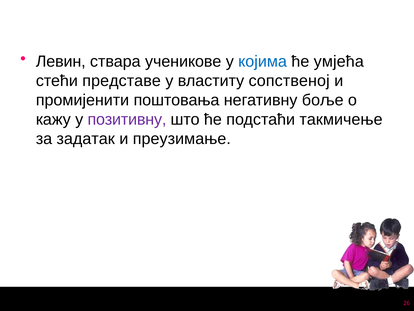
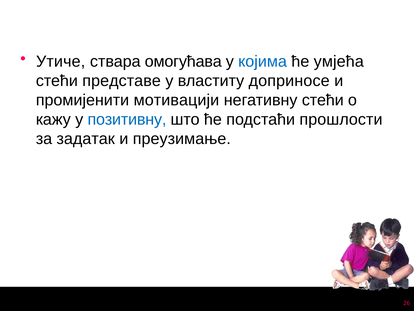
Левин: Левин -> Утиче (61, 61)
ученикове: ученикове -> омогућава (183, 61)
сопственој: сопственој -> доприносе (289, 81)
поштовања: поштовања -> мотивацији (176, 100)
негативну боље: боље -> стећи (323, 100)
позитивну colour: purple -> blue (127, 119)
такмичење: такмичење -> прошлости (341, 119)
